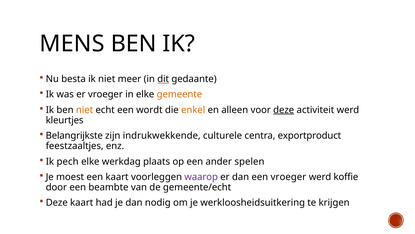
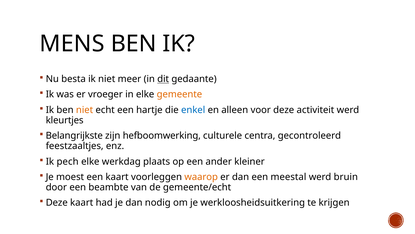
wordt: wordt -> hartje (149, 110)
enkel colour: orange -> blue (193, 110)
deze underline: present -> none (284, 110)
indrukwekkende: indrukwekkende -> hefboomwerking (162, 135)
exportproduct: exportproduct -> gecontroleerd (309, 135)
spelen: spelen -> kleiner (249, 161)
waarop colour: purple -> orange (201, 177)
een vroeger: vroeger -> meestal (288, 177)
koffie: koffie -> bruin (346, 177)
